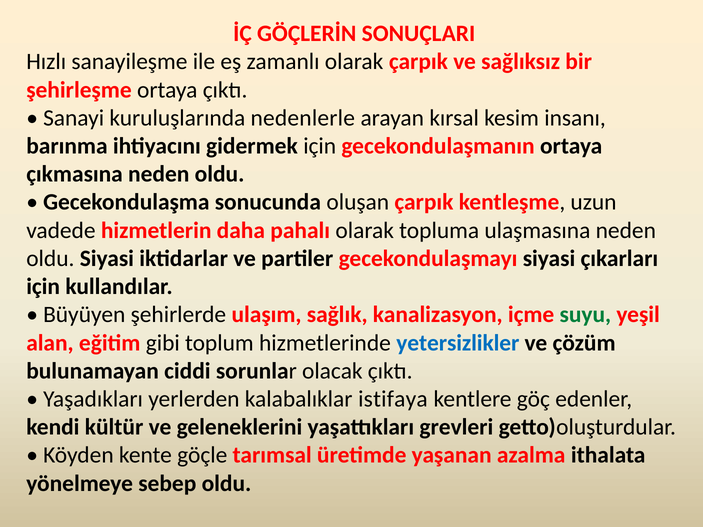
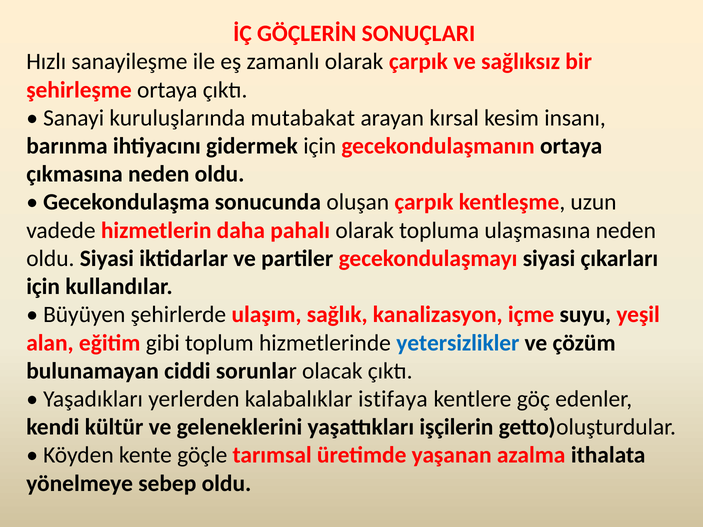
nedenlerle: nedenlerle -> mutabakat (303, 118)
suyu colour: green -> black (585, 315)
grevleri: grevleri -> işçilerin (456, 427)
